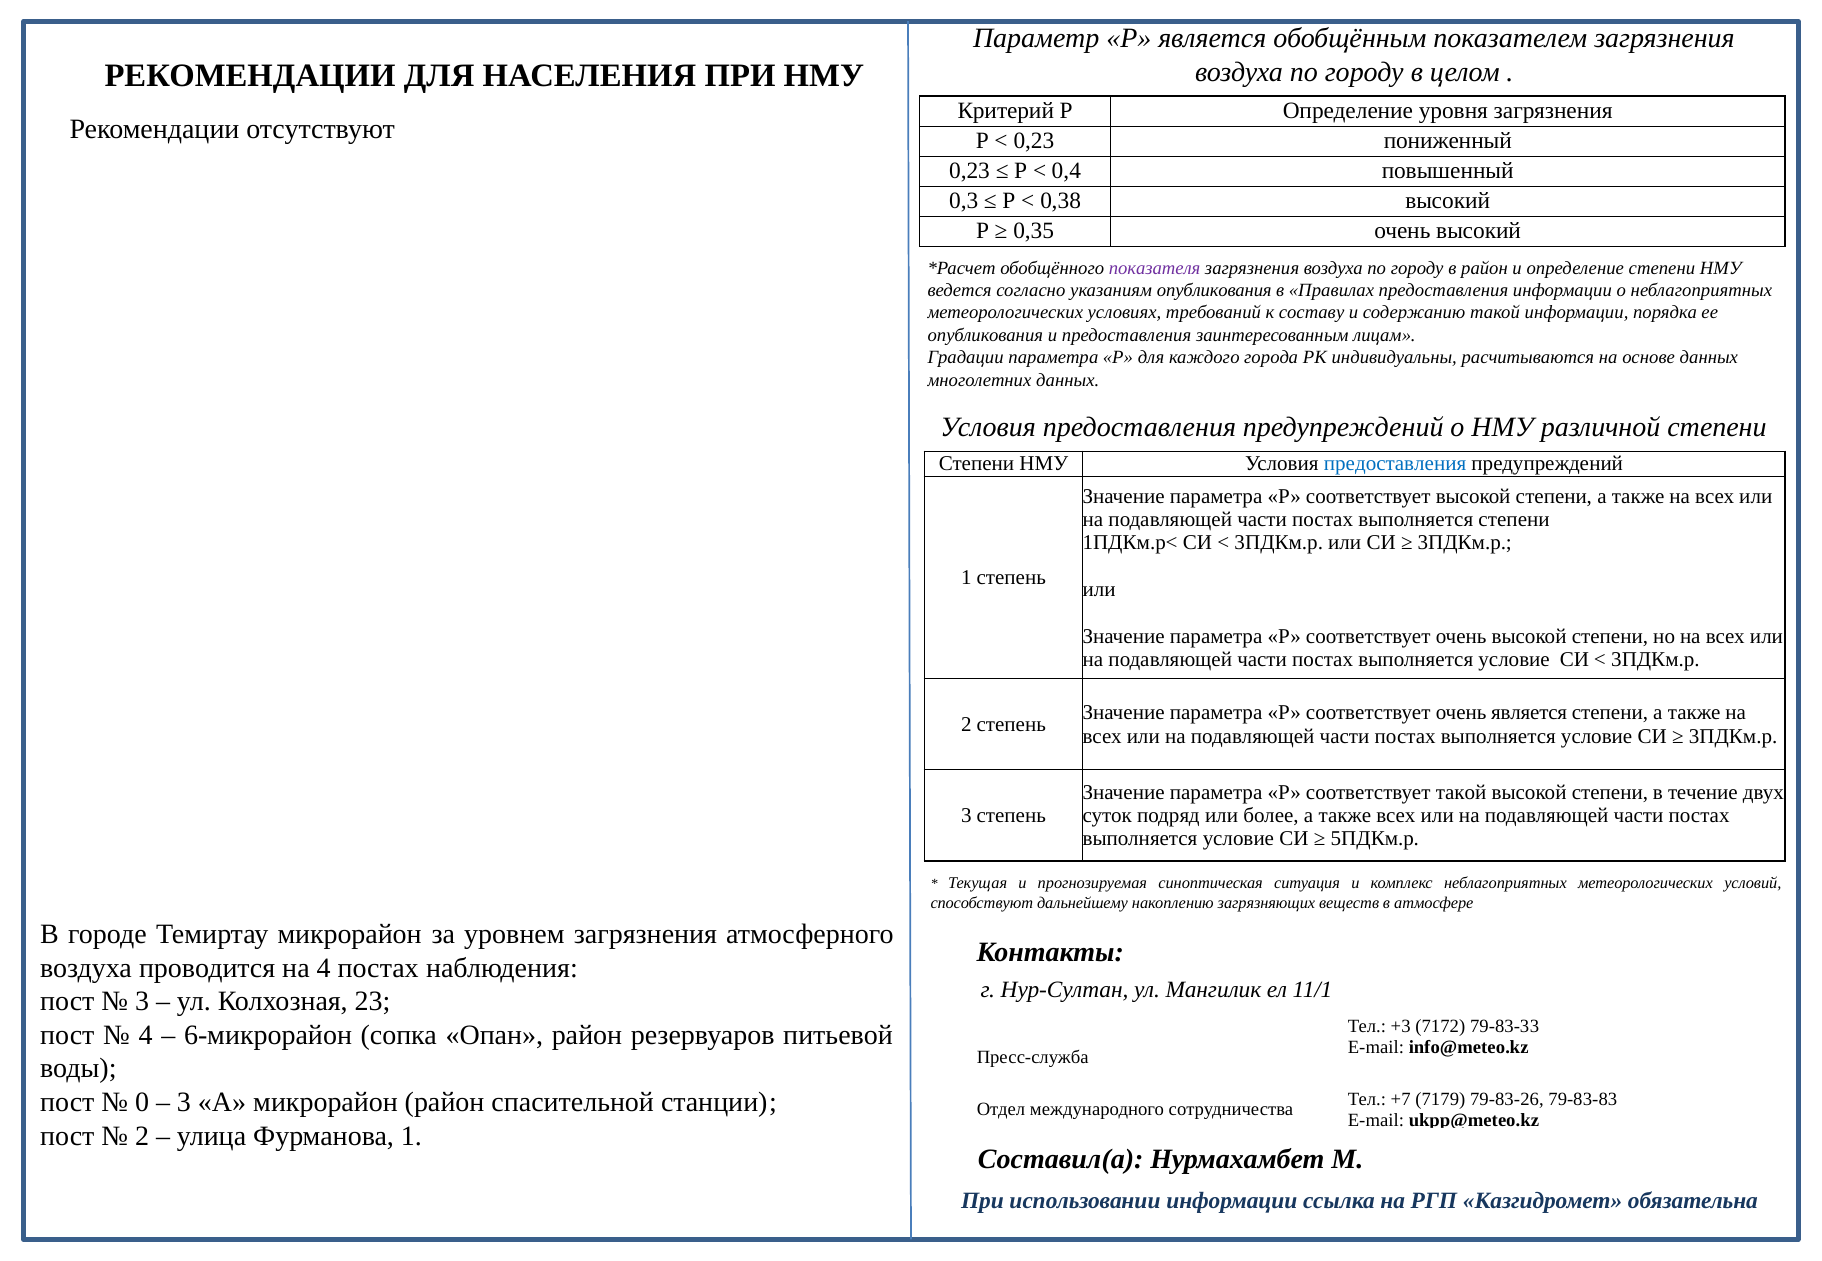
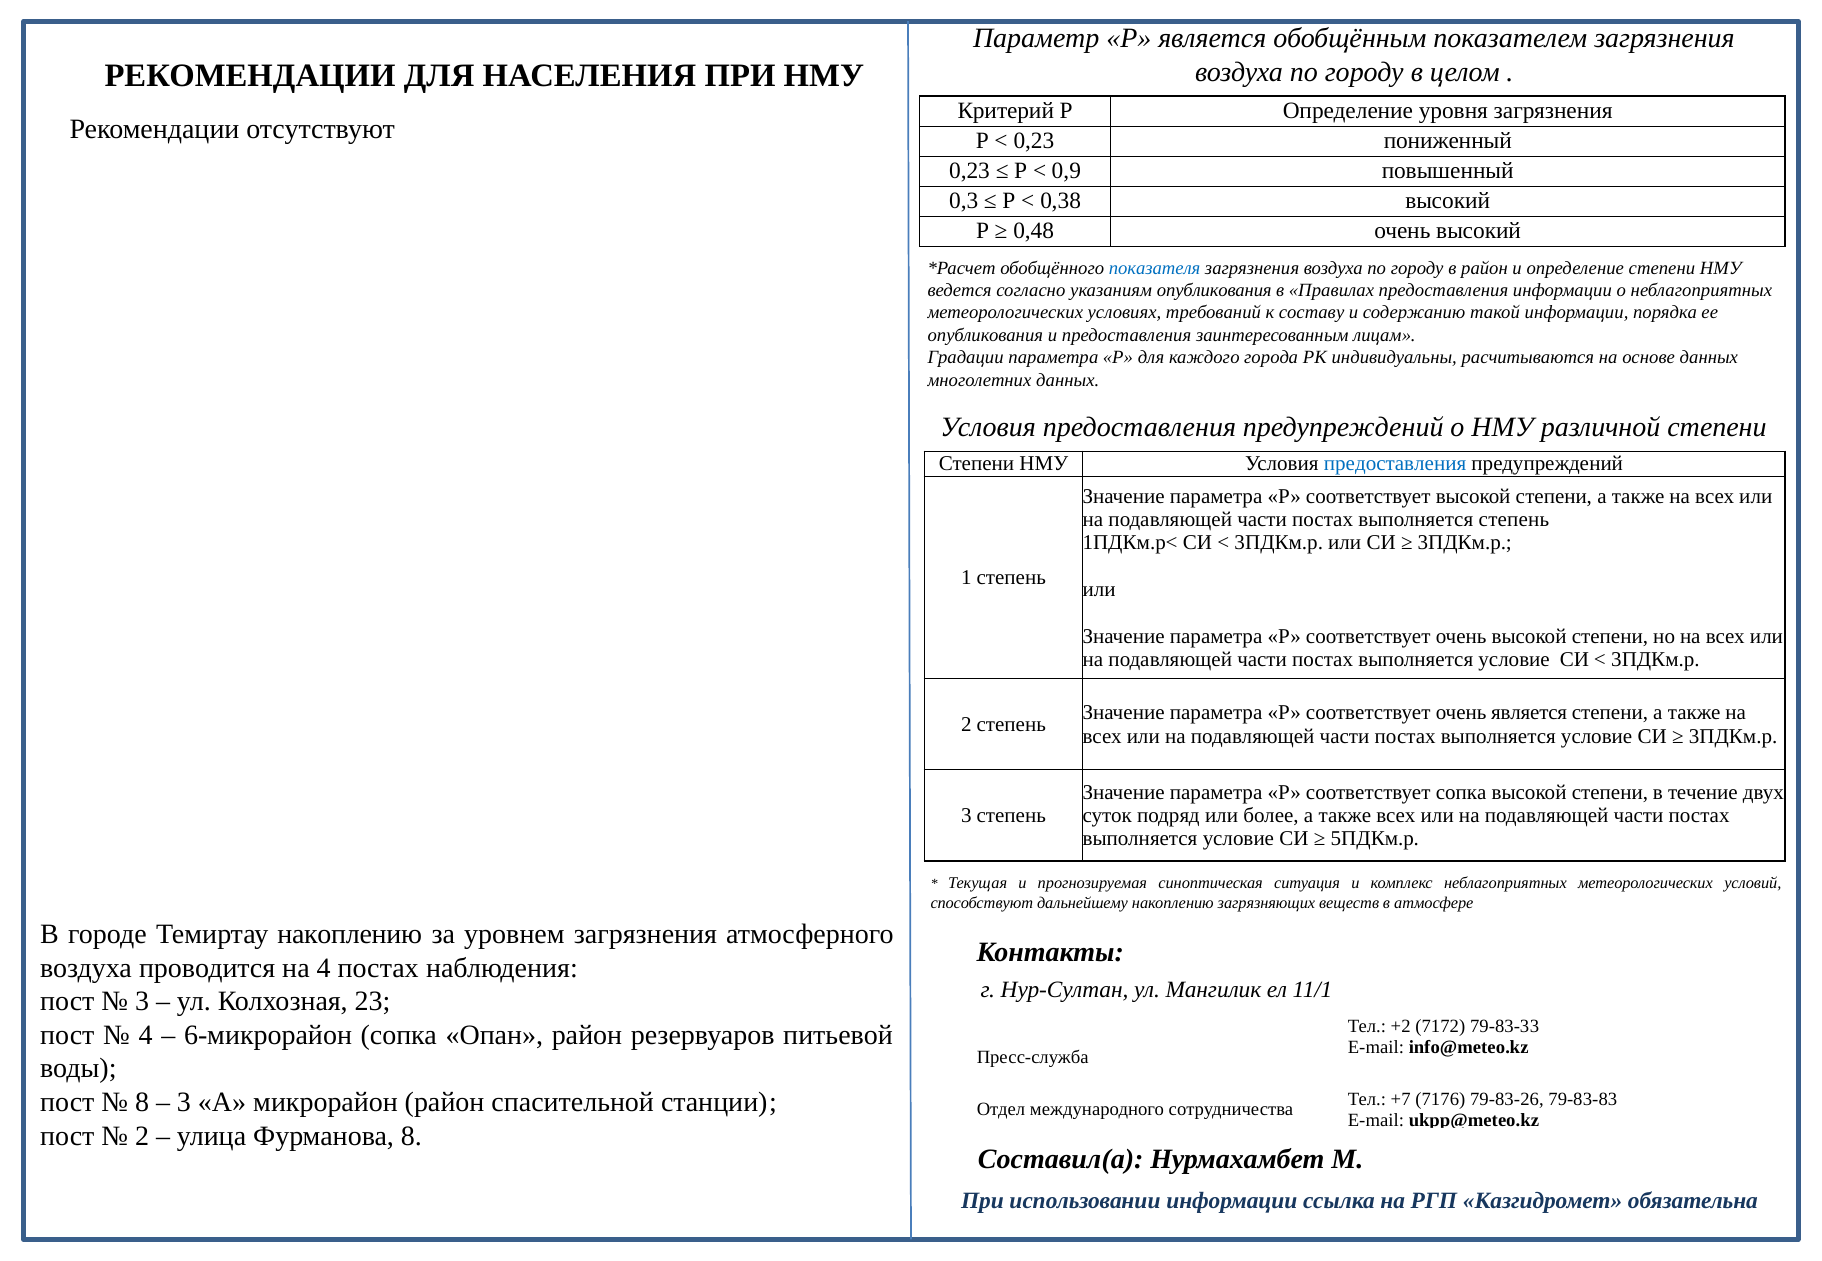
0,4: 0,4 -> 0,9 (1066, 171)
0,35: 0,35 -> 0,48 (1034, 231)
показателя colour: purple -> blue (1155, 268)
выполняется степени: степени -> степень (1514, 520)
соответствует такой: такой -> сопка (1461, 793)
Темиртау микрорайон: микрорайон -> накоплению (350, 934)
+3: +3 -> +2 (1401, 1027)
0: 0 -> 8 (142, 1103)
7179: 7179 -> 7176 (1440, 1100)
Фурманова 1: 1 -> 8 (411, 1136)
